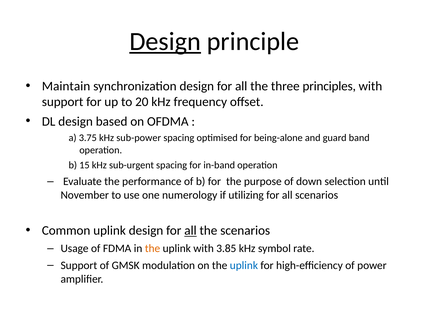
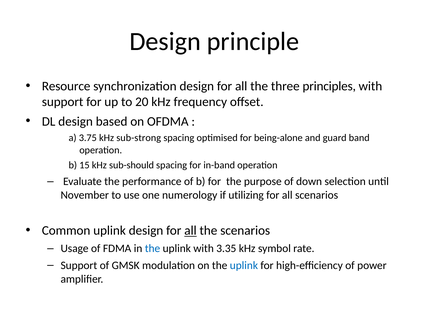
Design underline: present -> none (165, 42)
Maintain: Maintain -> Resource (66, 86)
sub-power: sub-power -> sub-strong (139, 138)
sub-urgent: sub-urgent -> sub-should (132, 165)
the colour: orange -> blue (153, 248)
3.85: 3.85 -> 3.35 (226, 248)
